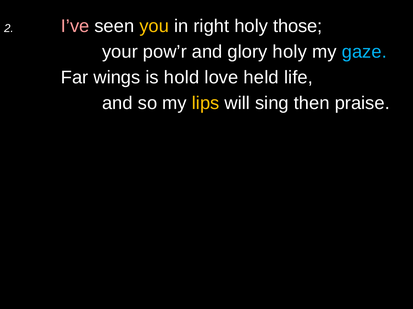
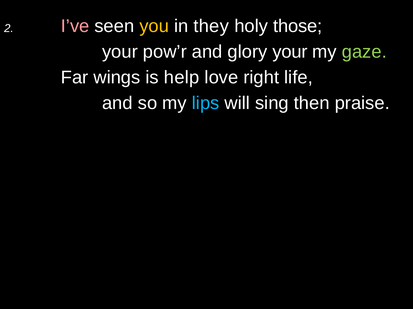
right: right -> they (211, 26)
glory holy: holy -> your (290, 52)
gaze colour: light blue -> light green (364, 52)
hold: hold -> help (182, 78)
held: held -> right (261, 78)
lips colour: yellow -> light blue (206, 103)
